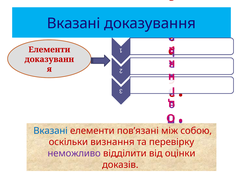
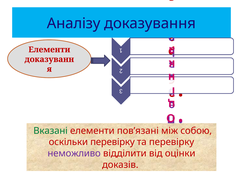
Вказані: Вказані -> Аналізу (74, 24)
Вказані colour: blue -> green (51, 131)
оскільки визнання: визнання -> перевірку (112, 142)
